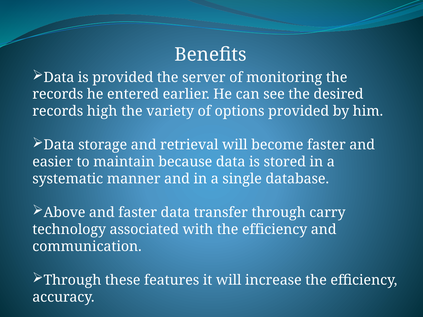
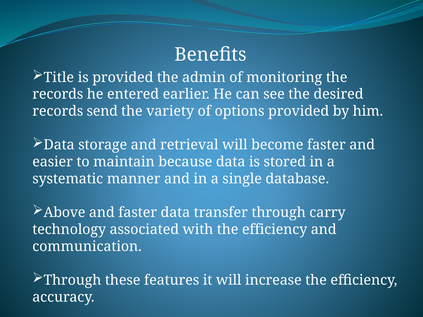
Data: Data -> Title (59, 77)
server: server -> admin (204, 77)
high: high -> send (102, 111)
